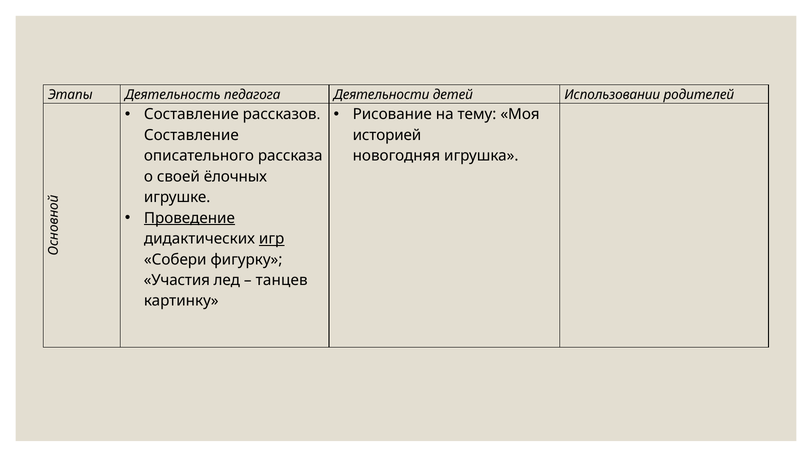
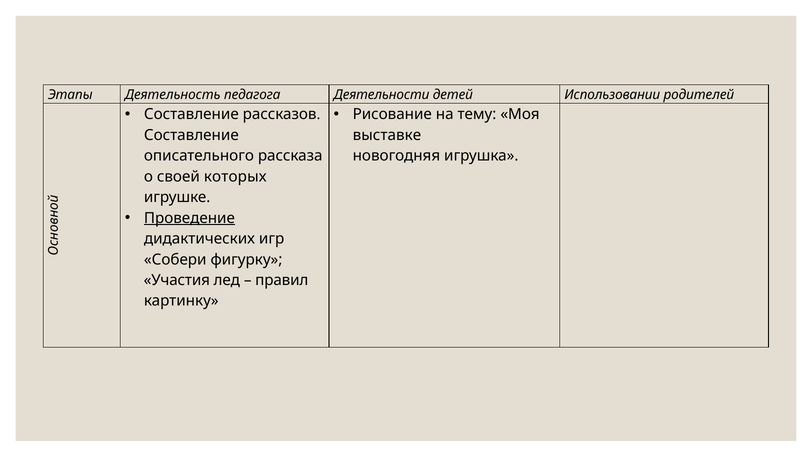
историей: историей -> выставке (387, 135)
ёлочных: ёлочных -> которых (235, 176)
игр underline: present -> none (272, 239)
танцев: танцев -> правил (282, 280)
